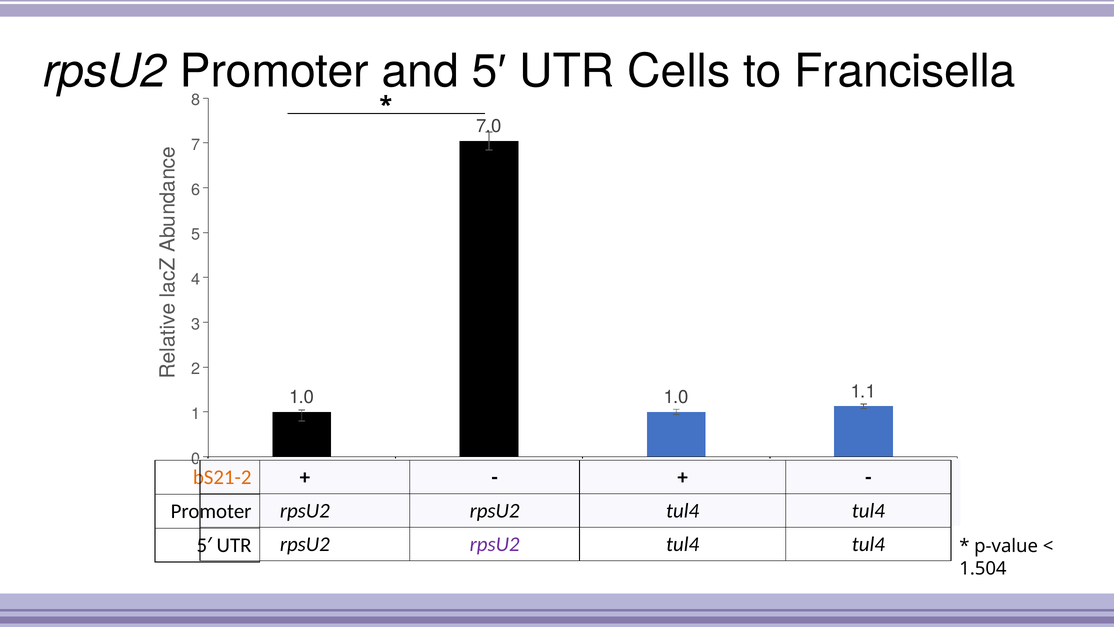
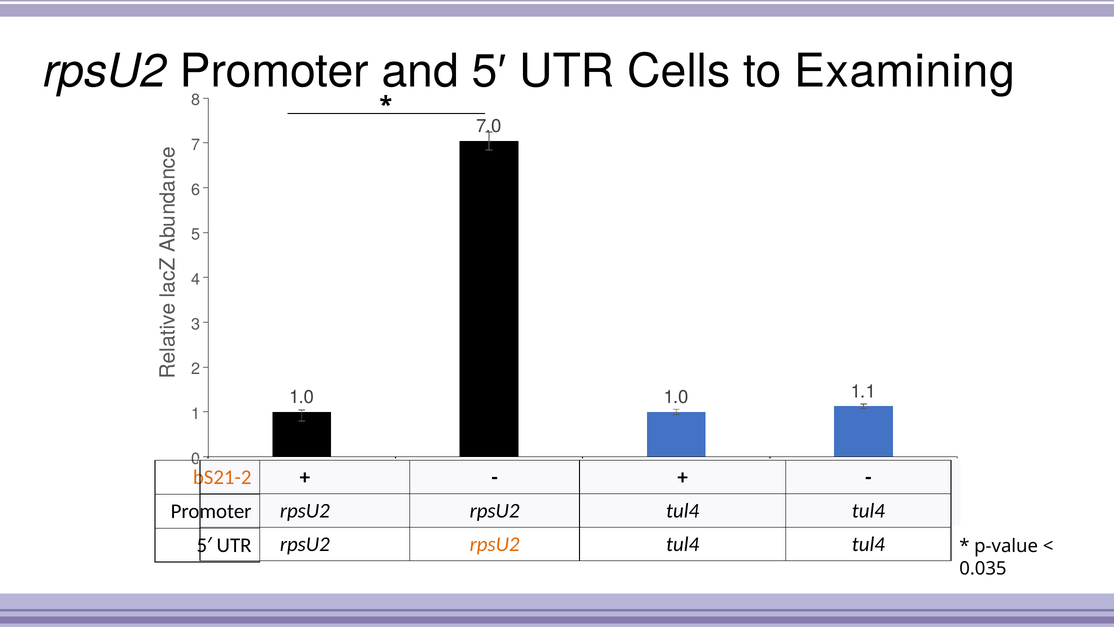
Francisella: Francisella -> Examining (905, 71)
rpsU2 colour: purple -> orange (495, 544)
1.504: 1.504 -> 0.035 (983, 568)
